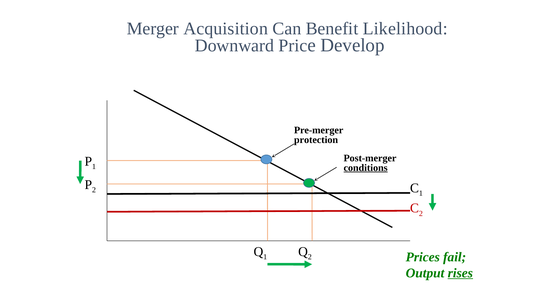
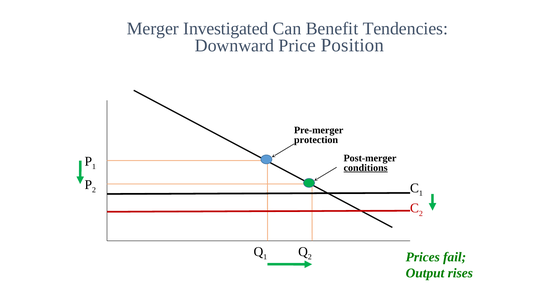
Acquisition: Acquisition -> Investigated (226, 29)
Likelihood: Likelihood -> Tendencies (405, 29)
Develop: Develop -> Position (352, 45)
rises underline: present -> none (460, 273)
